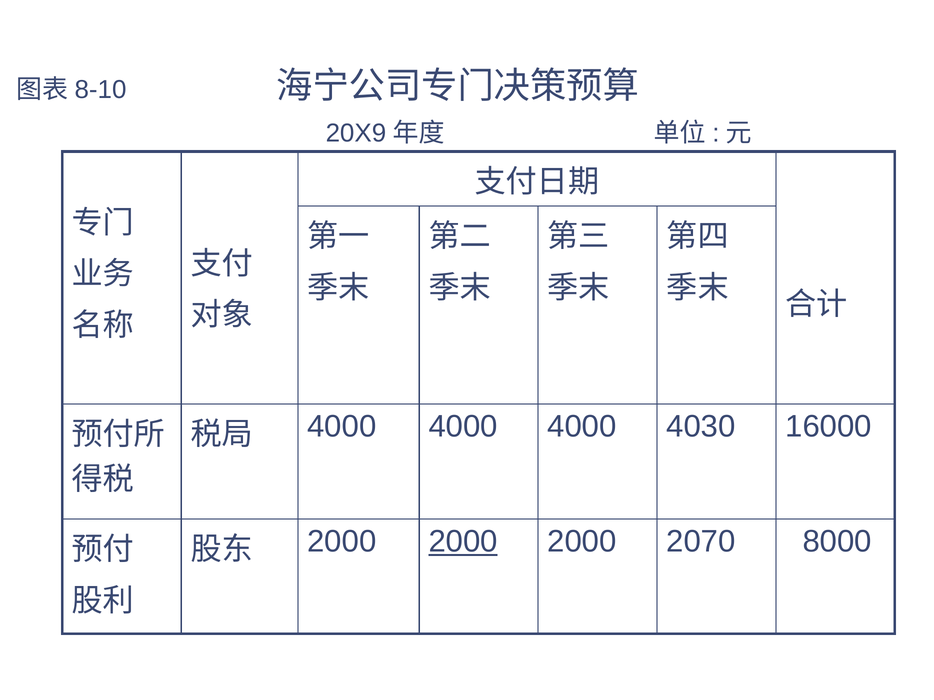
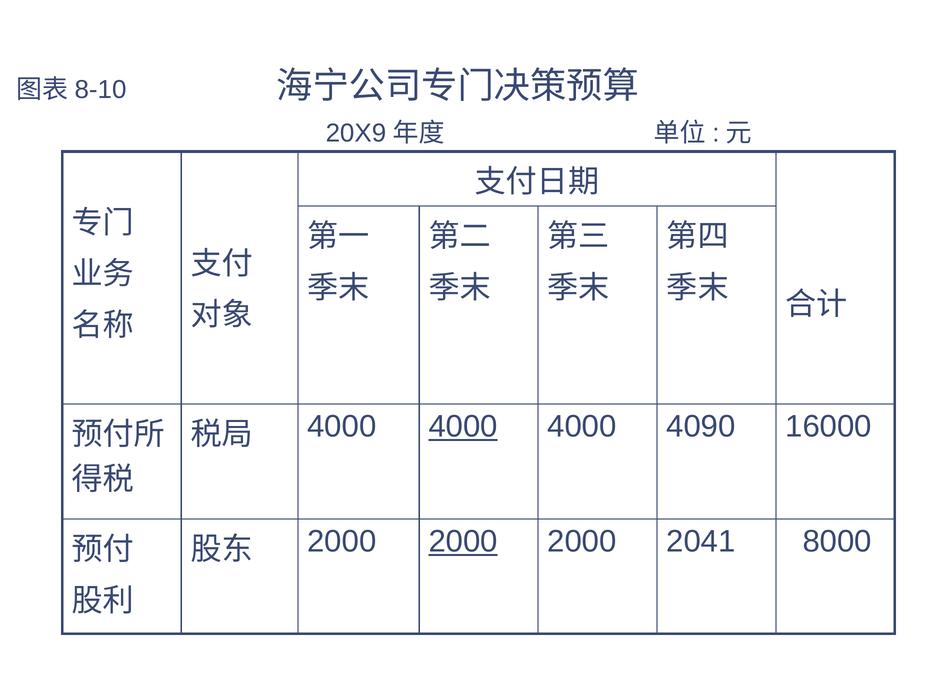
4000 underline: none -> present (463, 427)
4030: 4030 -> 4090 (701, 427)
2070: 2070 -> 2041 (701, 542)
